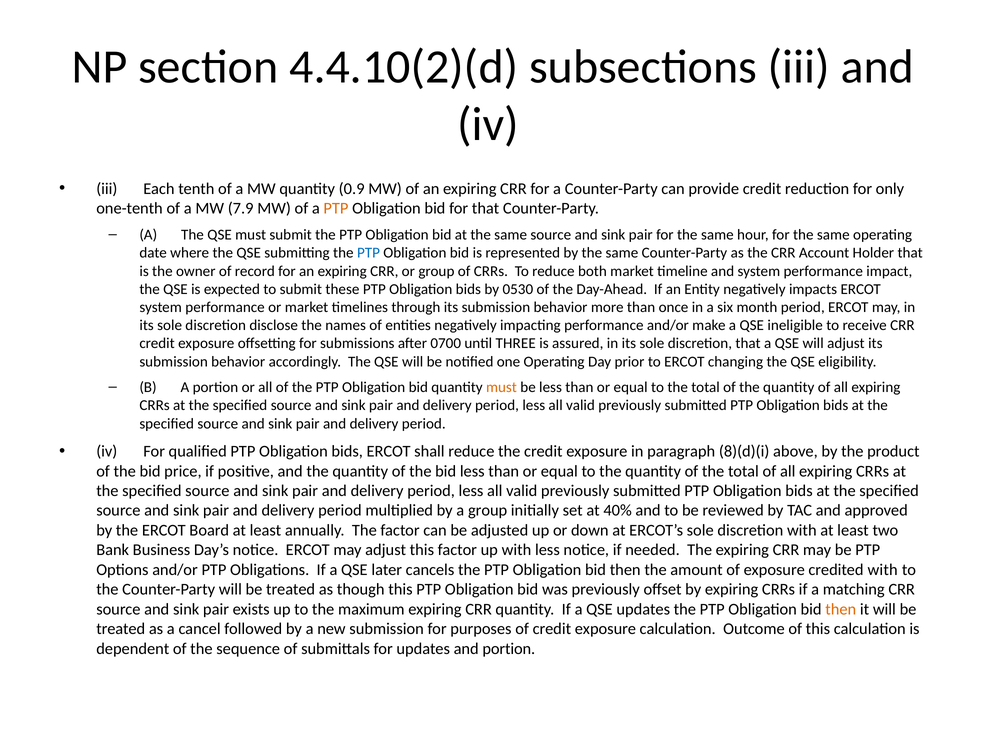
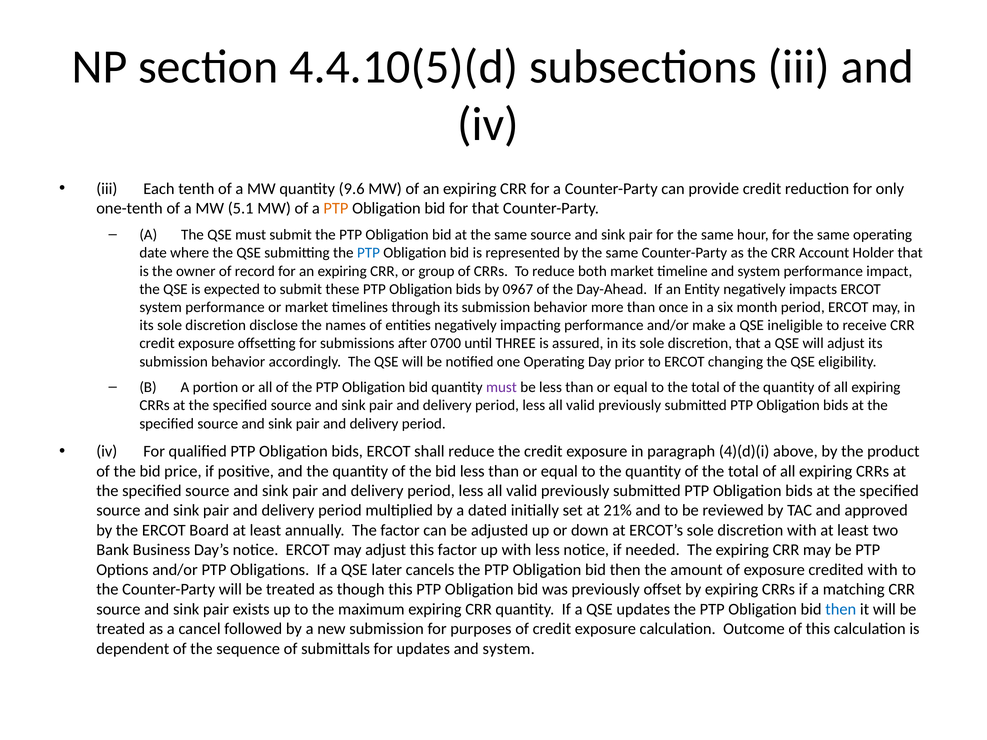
4.4.10(2)(d: 4.4.10(2)(d -> 4.4.10(5)(d (404, 67)
0.9: 0.9 -> 9.6 (352, 189)
7.9: 7.9 -> 5.1 (241, 208)
0530: 0530 -> 0967 (518, 289)
must colour: orange -> purple (501, 387)
8)(d)(i: 8)(d)(i -> 4)(d)(i (744, 452)
a group: group -> dated (488, 511)
40%: 40% -> 21% (618, 511)
then colour: orange -> blue (841, 609)
updates and portion: portion -> system (509, 649)
